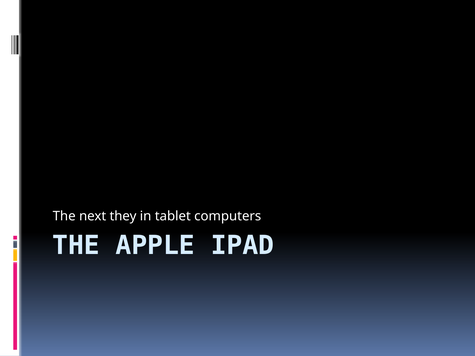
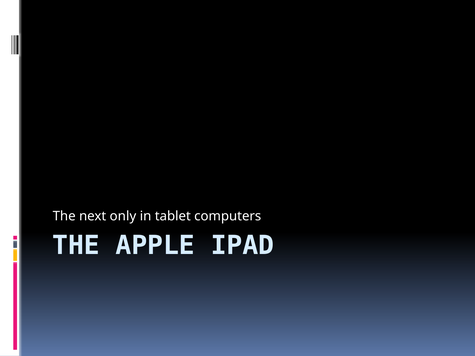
they: they -> only (123, 216)
